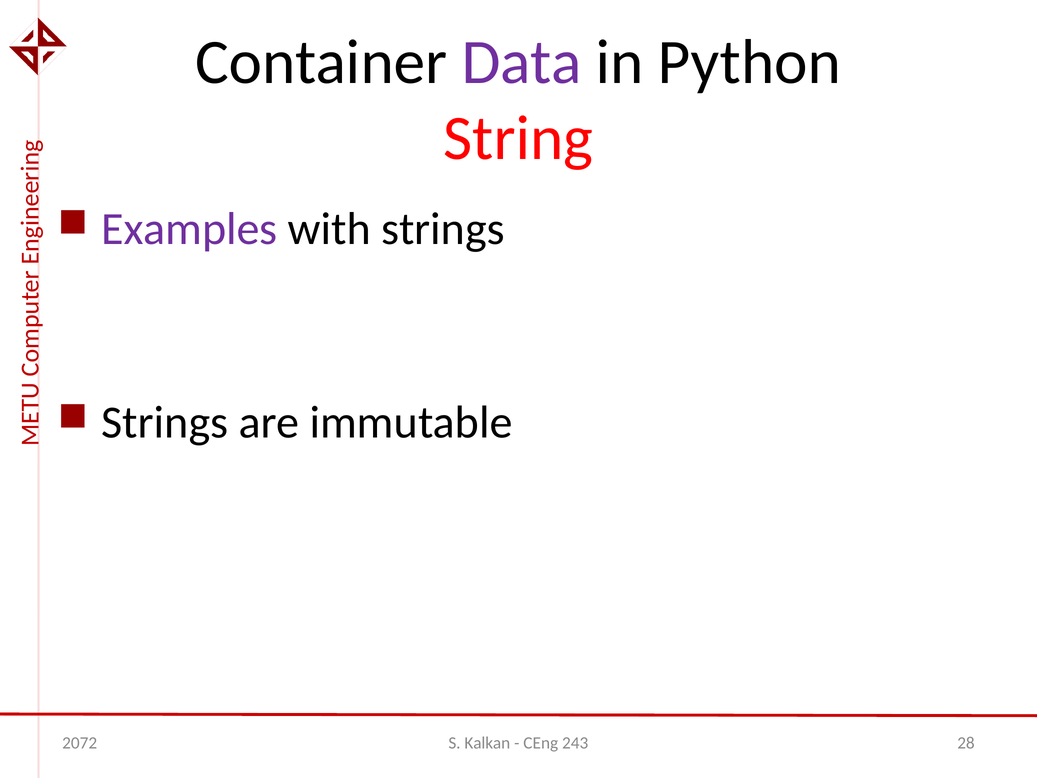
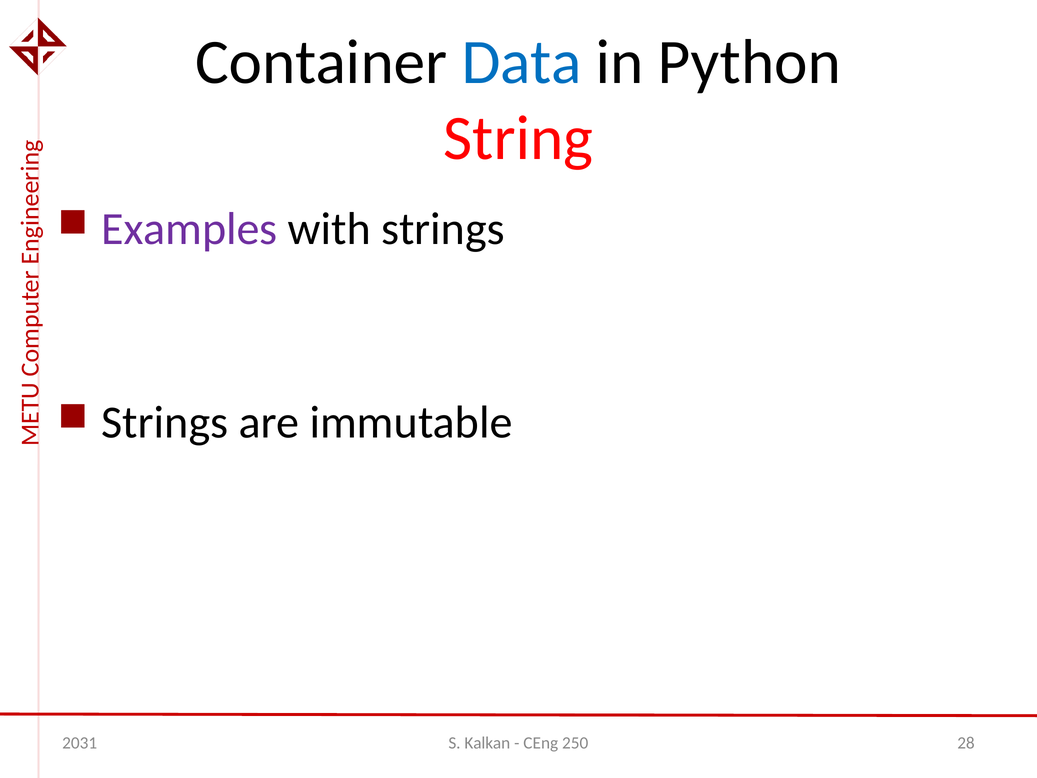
Data colour: purple -> blue (522, 62)
2072: 2072 -> 2031 (80, 743)
243: 243 -> 250 (575, 743)
